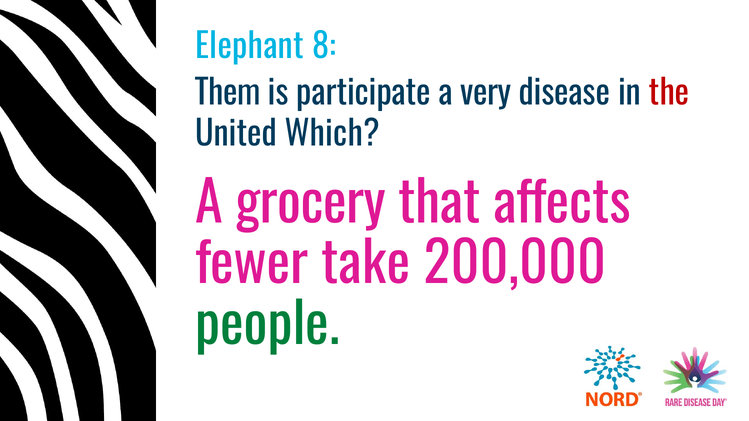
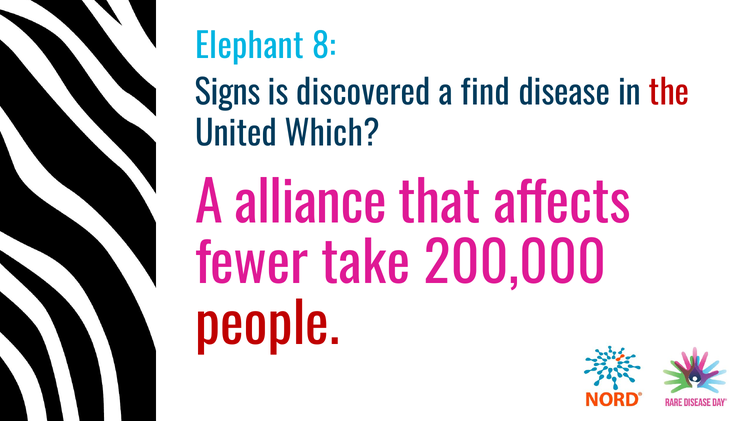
Them: Them -> Signs (228, 93)
participate: participate -> discovered (364, 93)
very: very -> find (485, 93)
grocery: grocery -> alliance (311, 204)
people colour: green -> red (267, 326)
